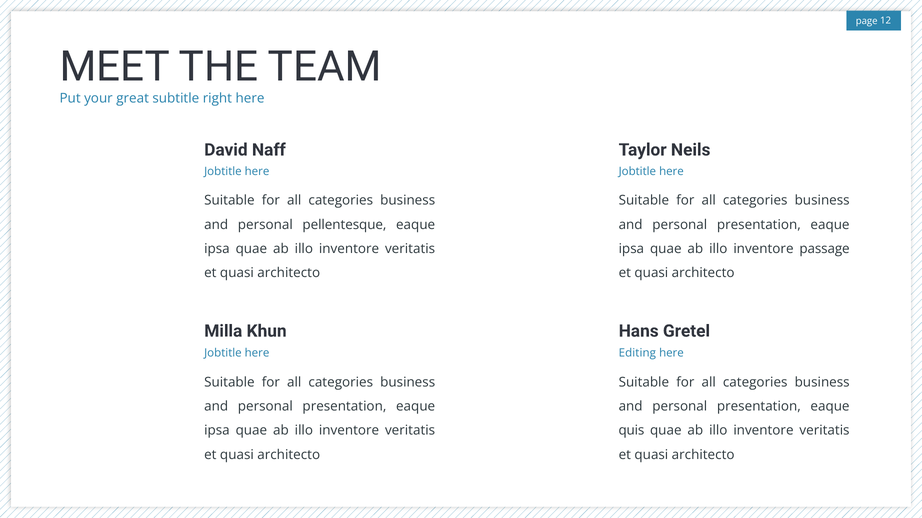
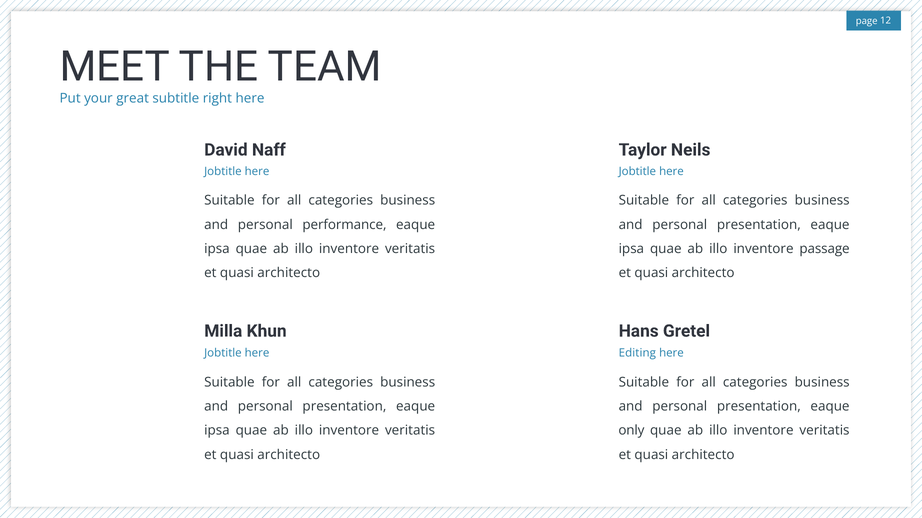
pellentesque: pellentesque -> performance (344, 225)
quis: quis -> only (631, 431)
